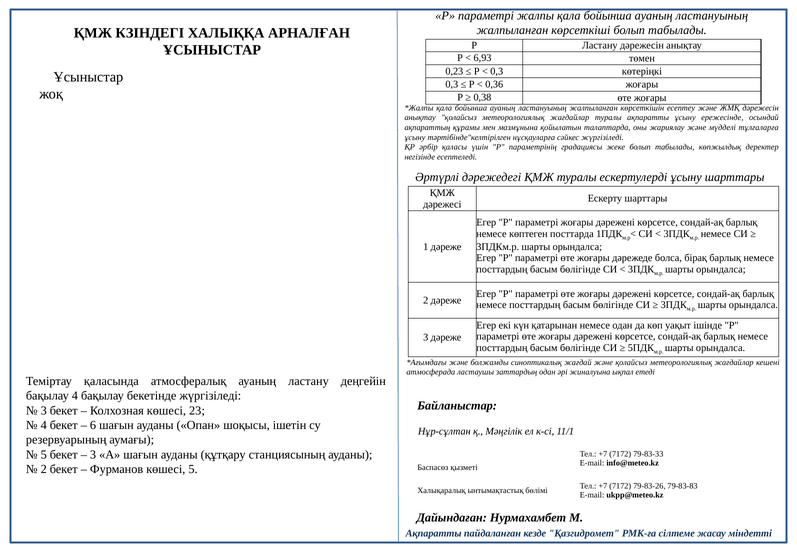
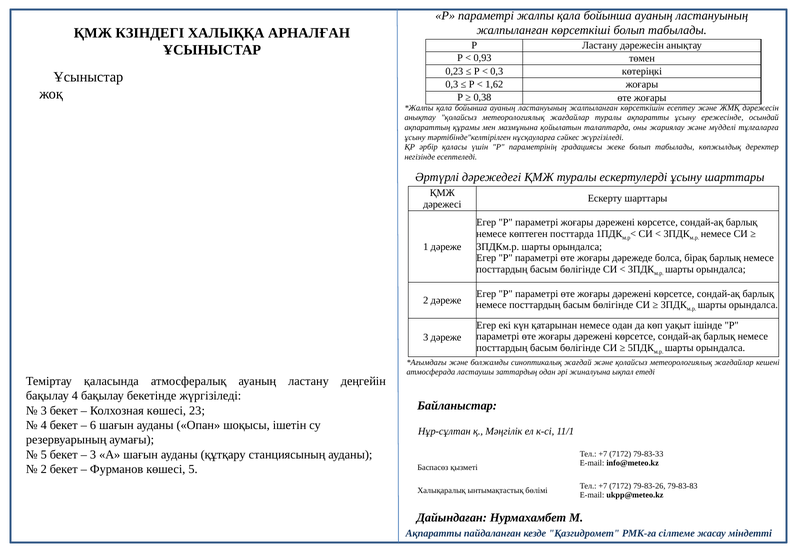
6,93: 6,93 -> 0,93 (483, 58)
0,36: 0,36 -> 1,62 (494, 84)
